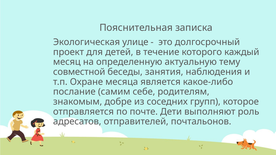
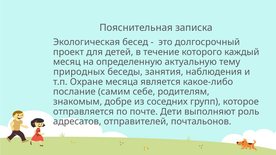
улице: улице -> бесед (135, 42)
совместной: совместной -> природных (79, 72)
